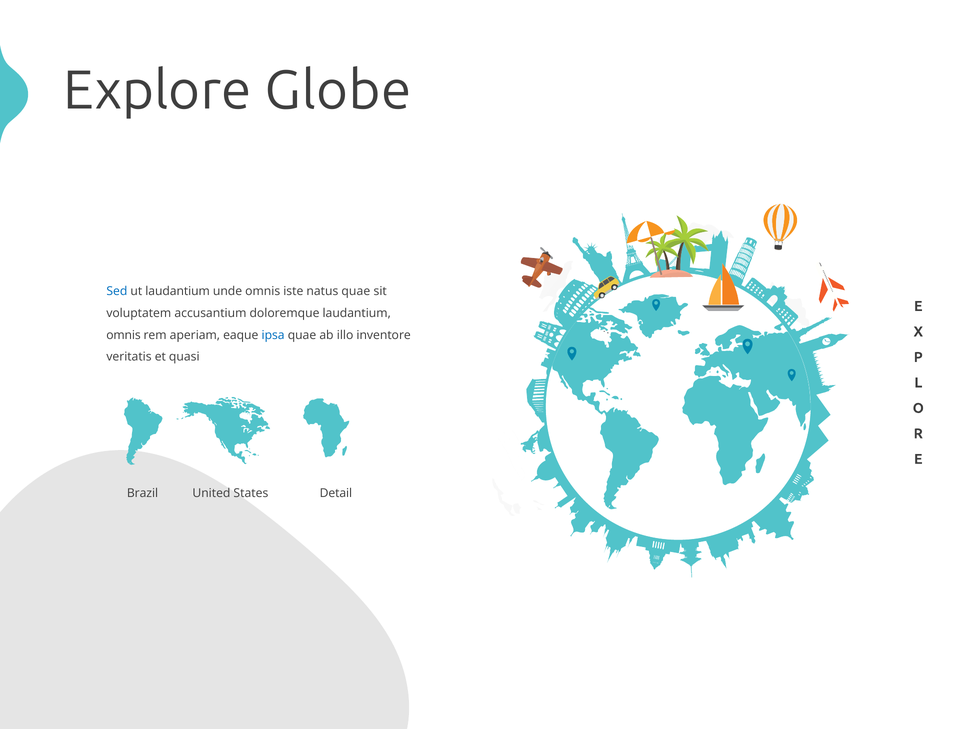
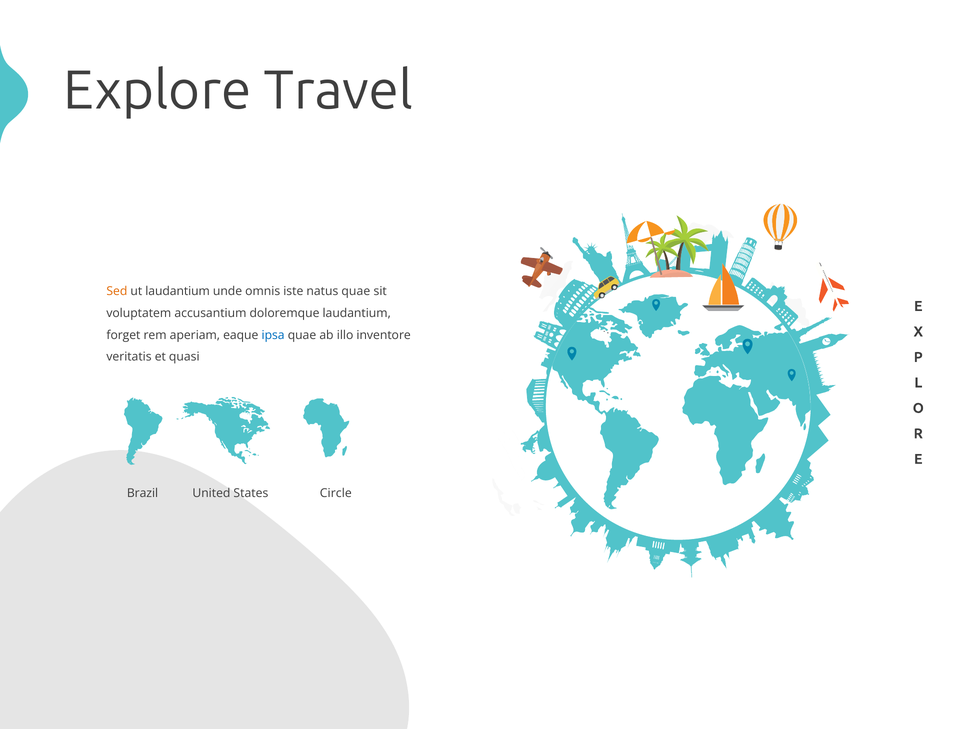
Globe: Globe -> Travel (339, 91)
Sed colour: blue -> orange (117, 291)
omnis: omnis -> forget (123, 335)
Detail: Detail -> Circle (336, 493)
